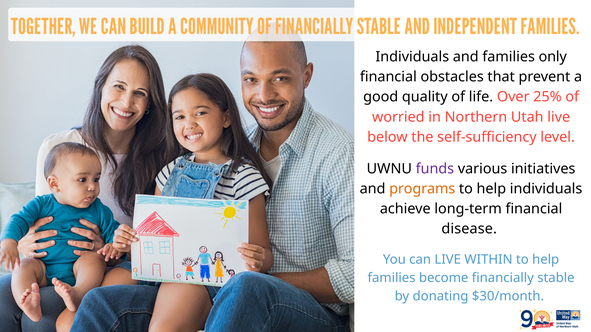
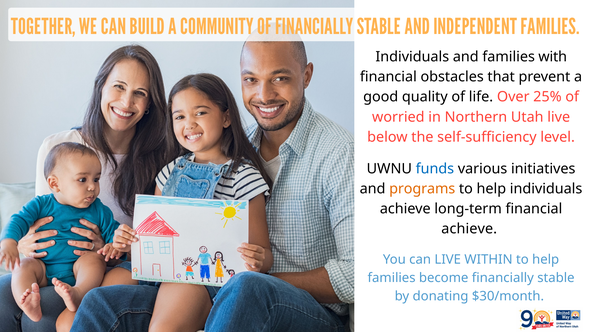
only: only -> with (553, 57)
funds colour: purple -> blue (435, 169)
disease: disease -> achieve (469, 229)
